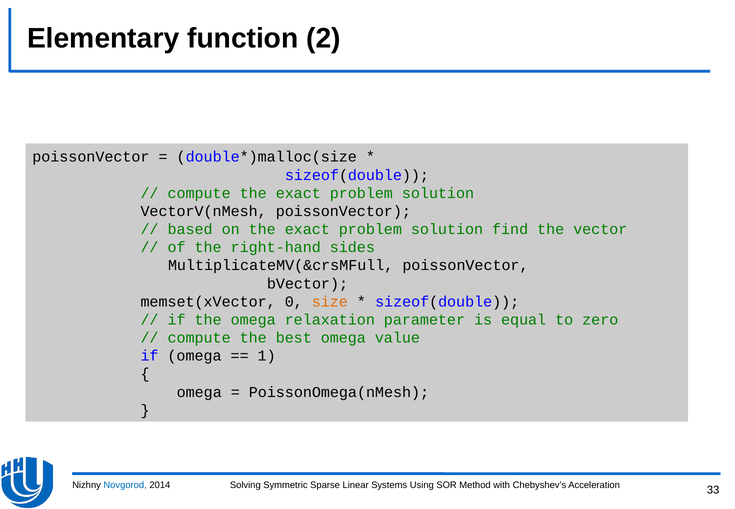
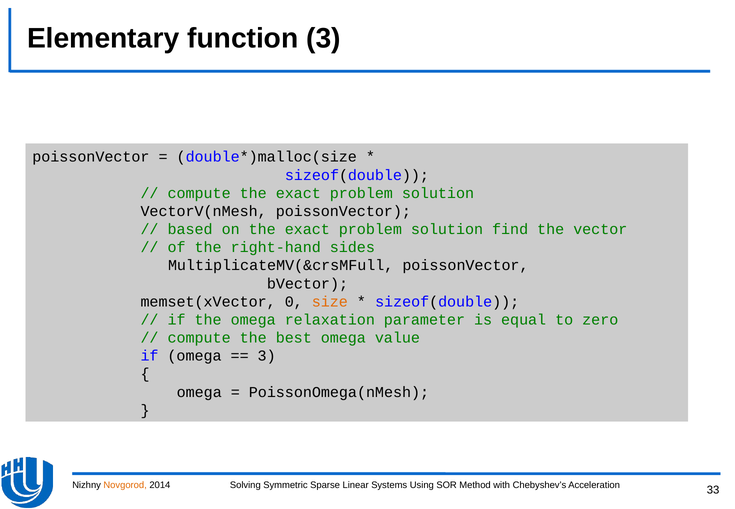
function 2: 2 -> 3 (324, 38)
1: 1 -> 3 (267, 356)
Novgorod colour: blue -> orange (125, 485)
